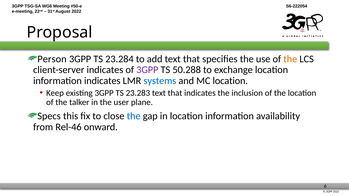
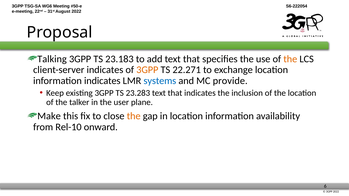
Person: Person -> Talking (52, 59)
23.284: 23.284 -> 23.183 (119, 59)
3GPP colour: purple -> orange (147, 70)
50.288: 50.288 -> 22.271 (187, 70)
MC location: location -> provide (230, 81)
Specs: Specs -> Make (49, 116)
the colour: blue -> orange (134, 116)
Rel-46: Rel-46 -> Rel-10 (68, 127)
